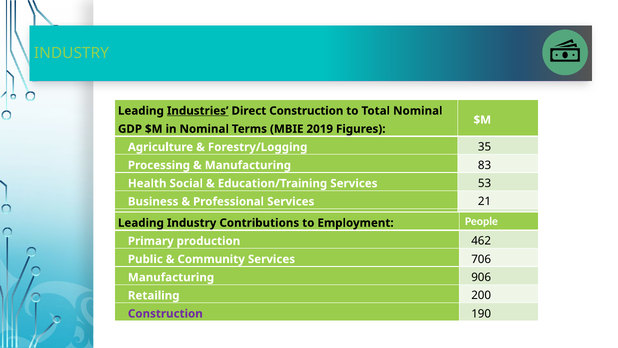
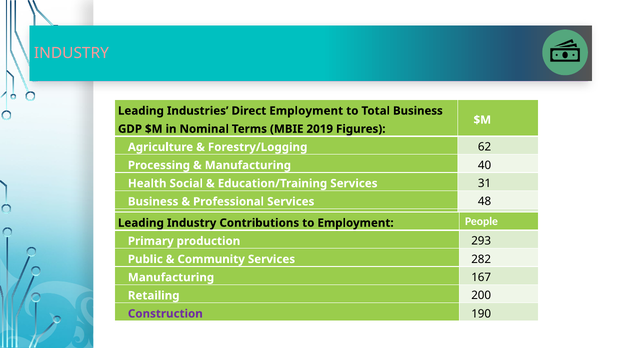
INDUSTRY colour: light green -> pink (71, 53)
Industries underline: present -> none (198, 111)
Direct Construction: Construction -> Employment (306, 111)
Total Nominal: Nominal -> Business (418, 111)
35: 35 -> 62 (485, 147)
83: 83 -> 40 (485, 165)
53: 53 -> 31 (485, 183)
21: 21 -> 48 (485, 201)
462: 462 -> 293 (481, 241)
706: 706 -> 282 (481, 259)
906: 906 -> 167 (481, 277)
